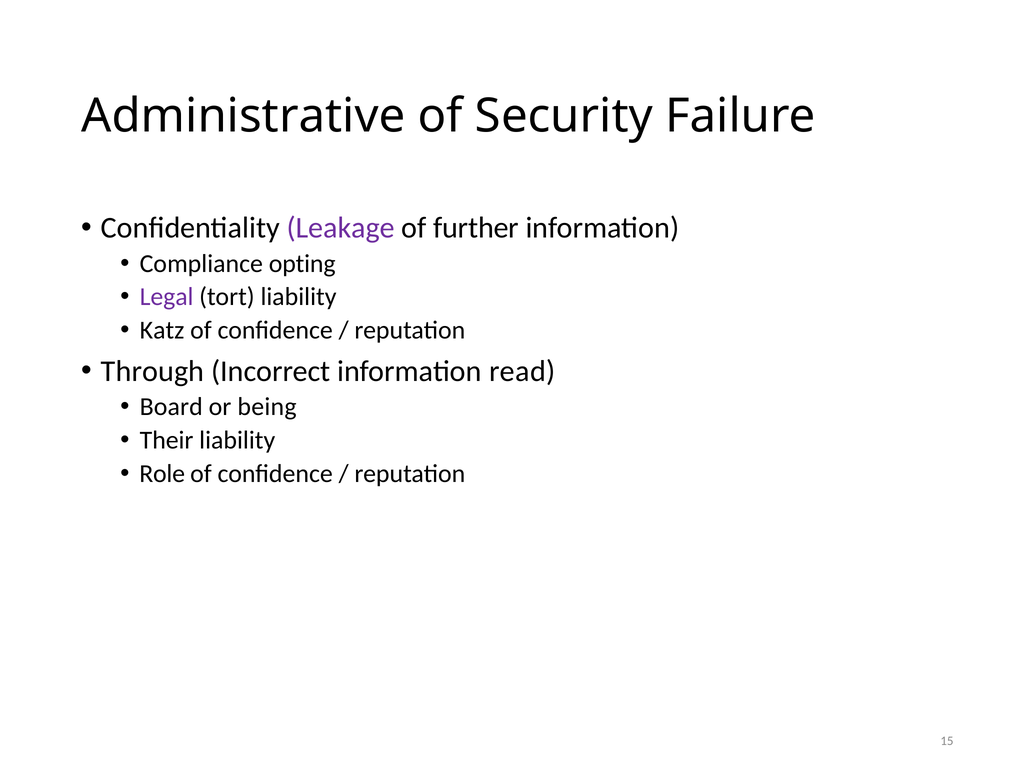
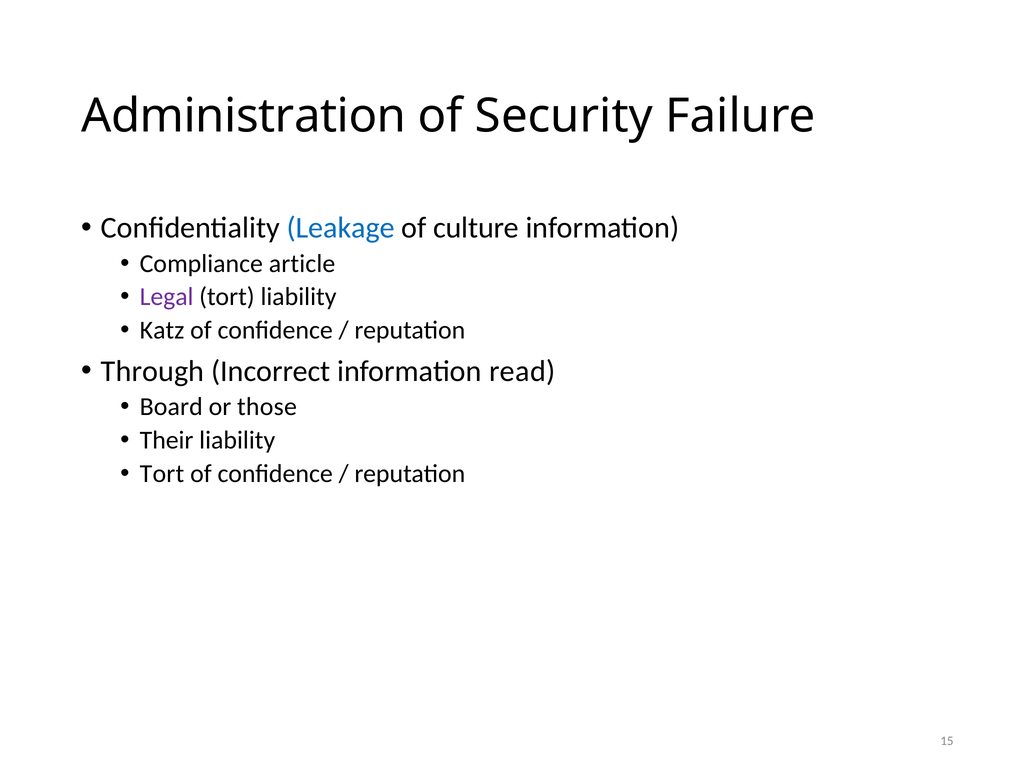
Administrative: Administrative -> Administration (244, 116)
Leakage colour: purple -> blue (341, 228)
further: further -> culture (476, 228)
opting: opting -> article (302, 264)
being: being -> those (267, 407)
Role: Role -> Tort (162, 474)
